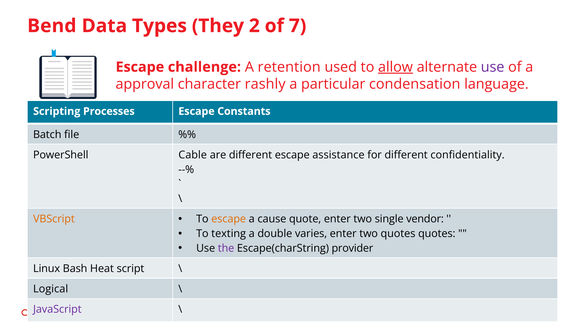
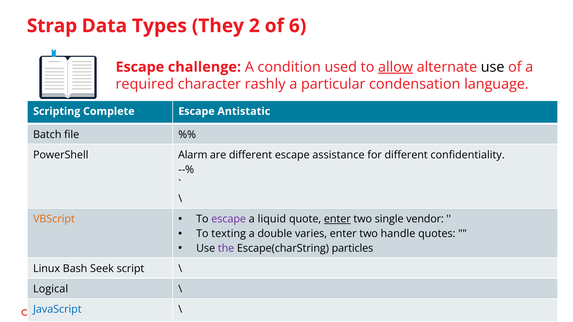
Bend: Bend -> Strap (52, 26)
7: 7 -> 6 (298, 26)
retention: retention -> condition (289, 67)
use colour: purple -> black (493, 67)
approval: approval -> required (145, 84)
Processes: Processes -> Complete (109, 111)
Constants: Constants -> Antistatic (244, 111)
Cable: Cable -> Alarm (193, 155)
escape colour: orange -> purple (229, 219)
cause: cause -> liquid (272, 219)
enter underline: none -> present (337, 219)
two quotes: quotes -> handle (398, 234)
provider: provider -> particles (352, 248)
Heat: Heat -> Seek (102, 269)
JavaScript colour: purple -> blue (57, 310)
